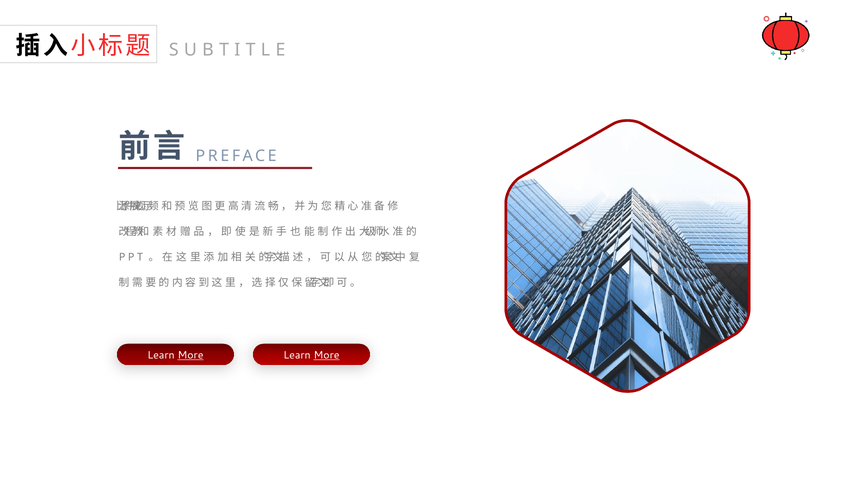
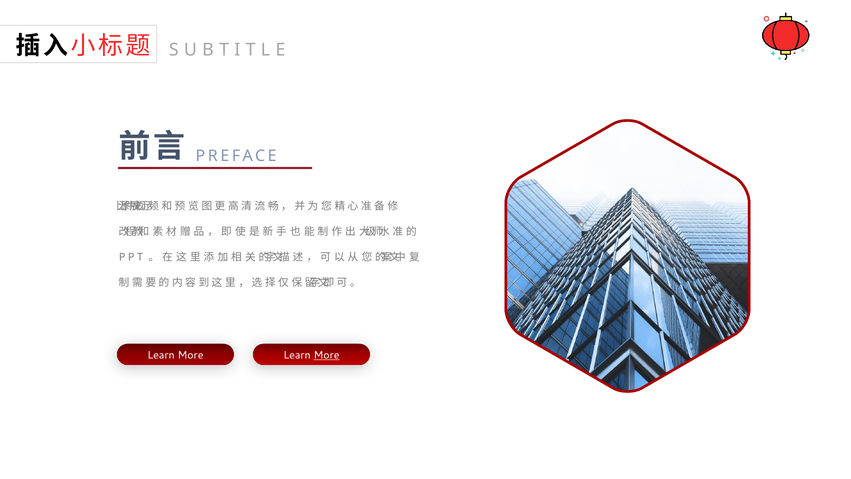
More underline: present -> none (191, 355)
